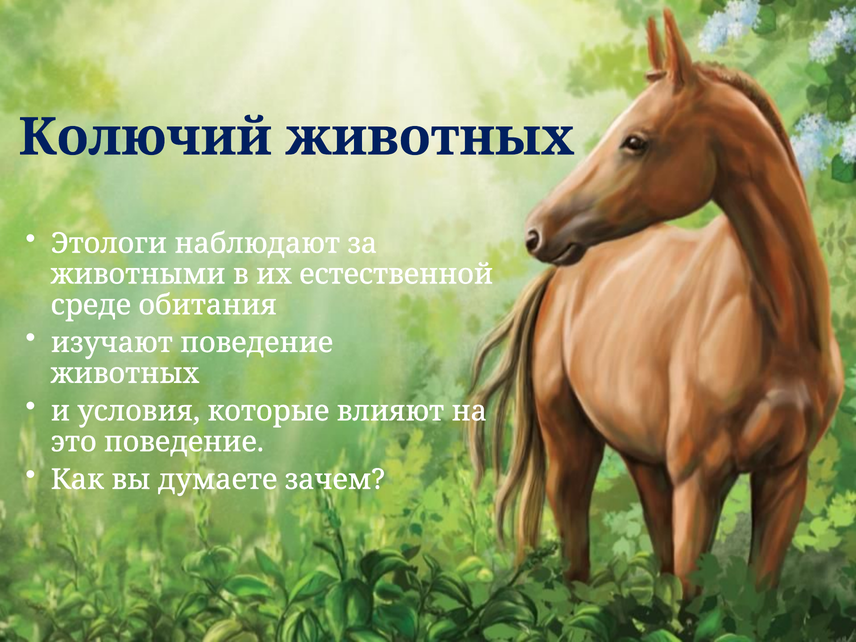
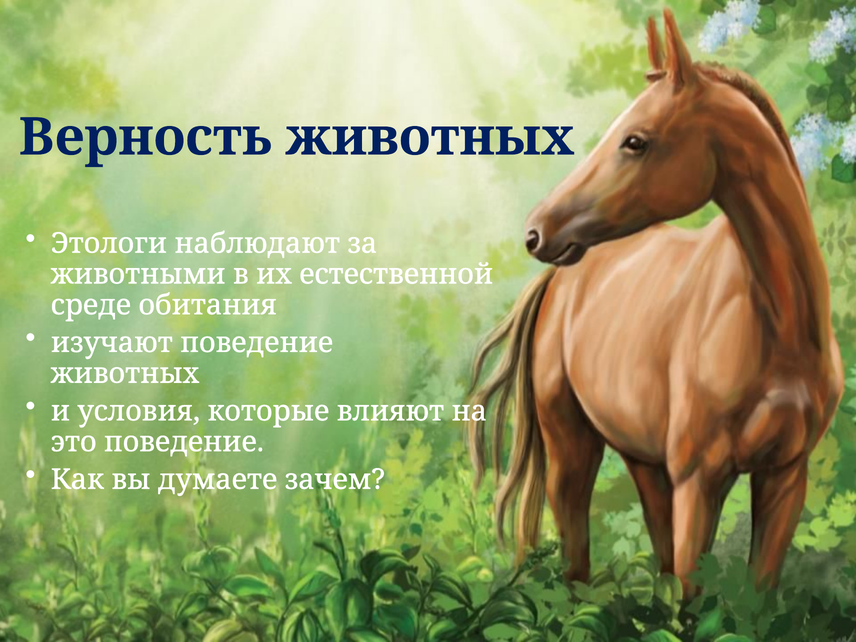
Колючий: Колючий -> Верность (145, 137)
